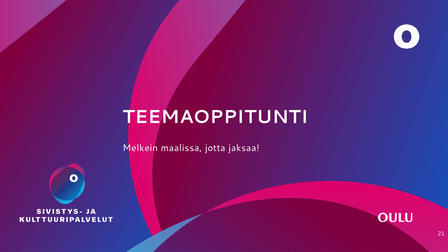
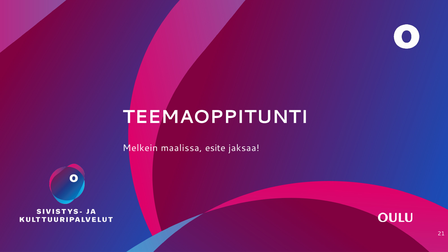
jotta: jotta -> esite (215, 148)
